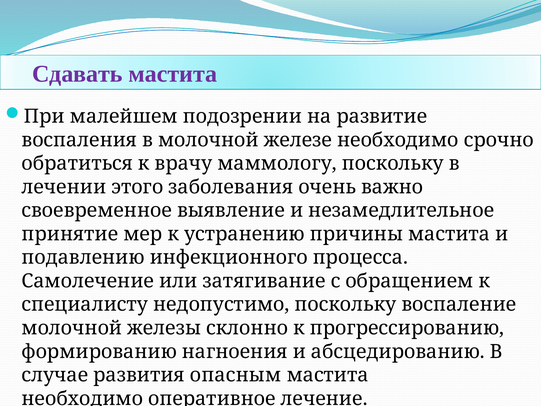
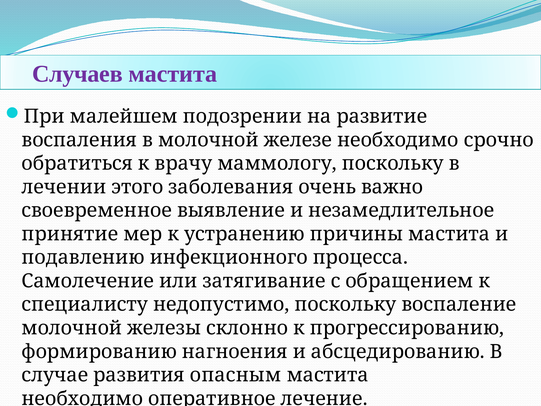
Сдавать: Сдавать -> Случаев (77, 74)
